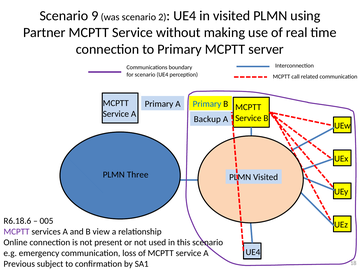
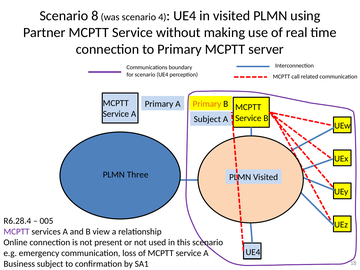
9: 9 -> 8 (95, 16)
2: 2 -> 4 (162, 17)
Primary colour: blue -> orange (207, 104)
Backup: Backup -> Subject (207, 119)
R6.18.6: R6.18.6 -> R6.28.4 (17, 221)
Previous: Previous -> Business (19, 264)
